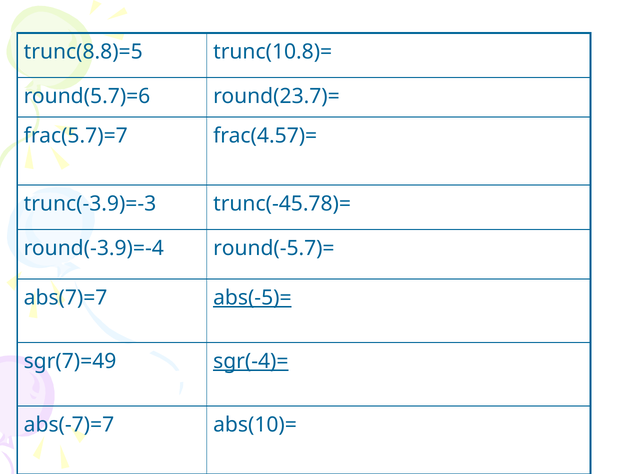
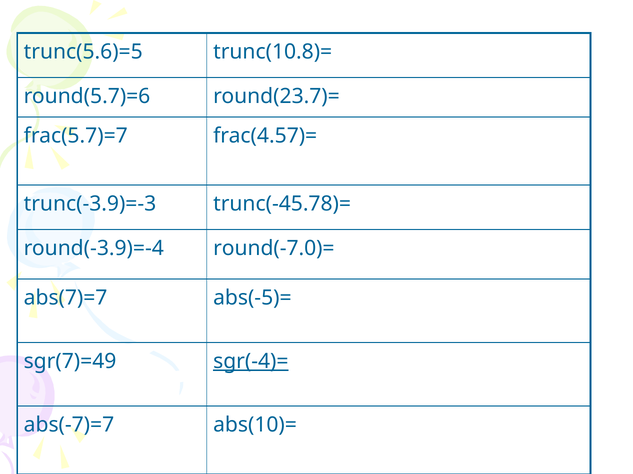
trunc(8.8)=5: trunc(8.8)=5 -> trunc(5.6)=5 (83, 52)
round(-5.7)=: round(-5.7)= -> round(-7.0)= (274, 249)
abs(-5)= underline: present -> none (252, 298)
